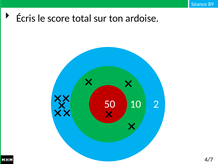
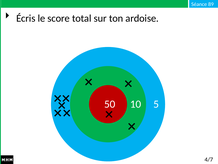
2: 2 -> 5 (156, 104)
